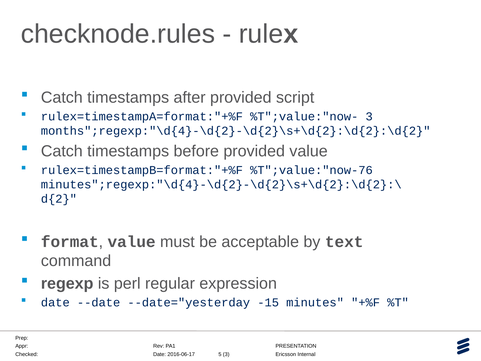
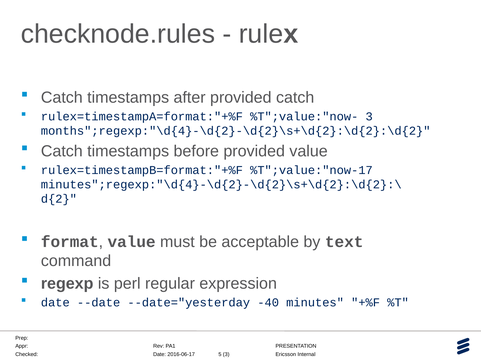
provided script: script -> catch (295, 97)
%T";value:"now-76: %T";value:"now-76 -> %T";value:"now-17 (311, 170)
-15: -15 -> -40 (268, 302)
